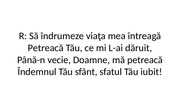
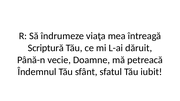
Petreacă: Petreacă -> Scriptură (46, 48)
